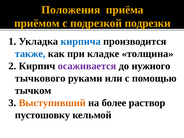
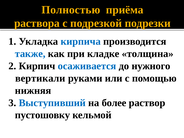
Положения: Положения -> Полностью (71, 10)
приёмом: приёмом -> раствора (37, 23)
осаживается colour: purple -> blue (87, 66)
тычкового: тычкового -> вертикали (40, 78)
тычком: тычком -> нижняя (33, 91)
Выступивший colour: orange -> blue (52, 103)
